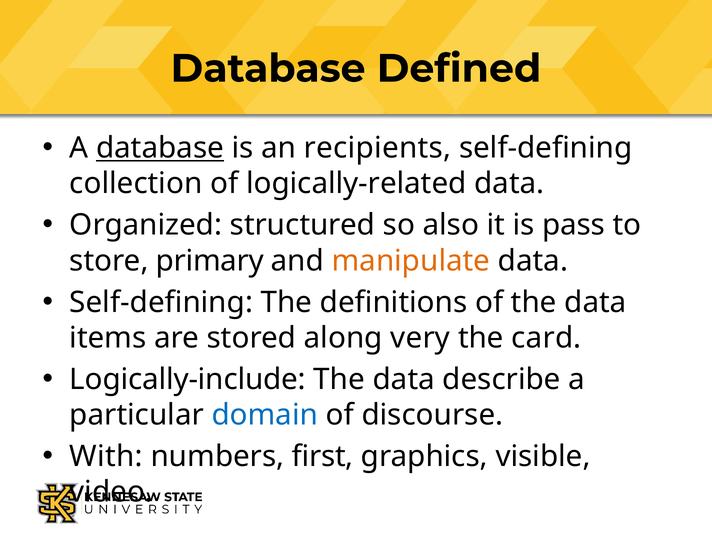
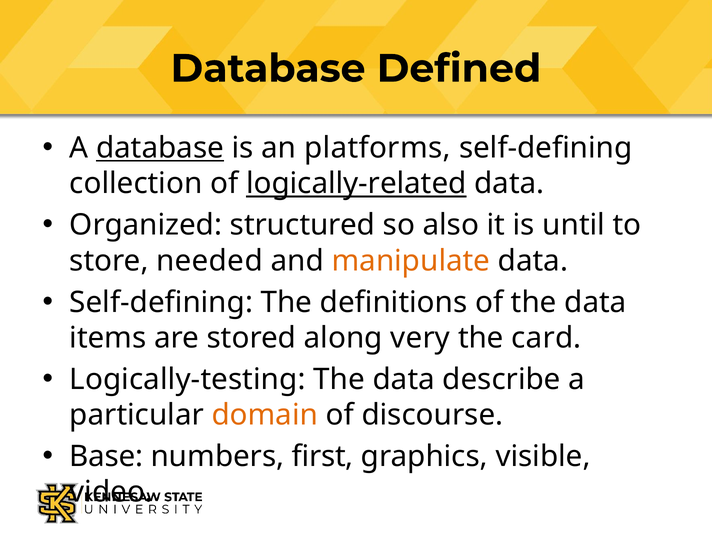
recipients: recipients -> platforms (377, 148)
logically-related underline: none -> present (356, 184)
pass: pass -> until (574, 225)
primary: primary -> needed (210, 261)
Logically-include: Logically-include -> Logically-testing (188, 379)
domain colour: blue -> orange (265, 415)
With: With -> Base (106, 457)
